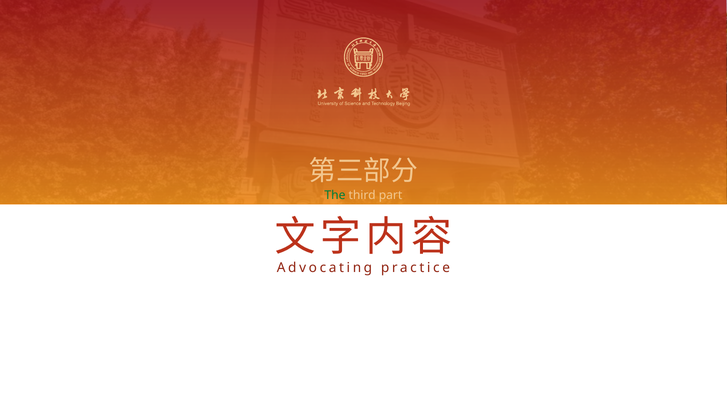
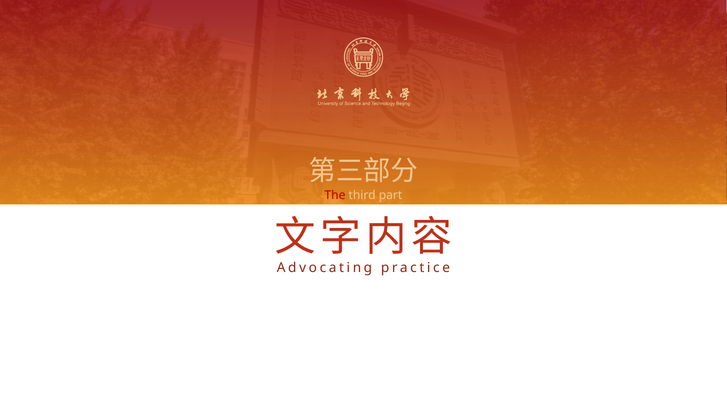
The colour: green -> red (335, 195)
